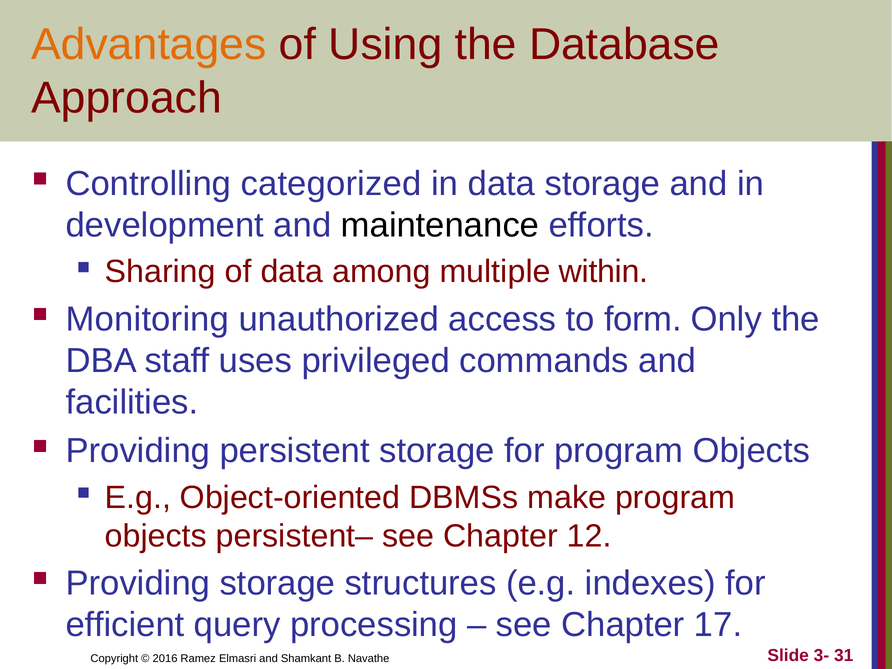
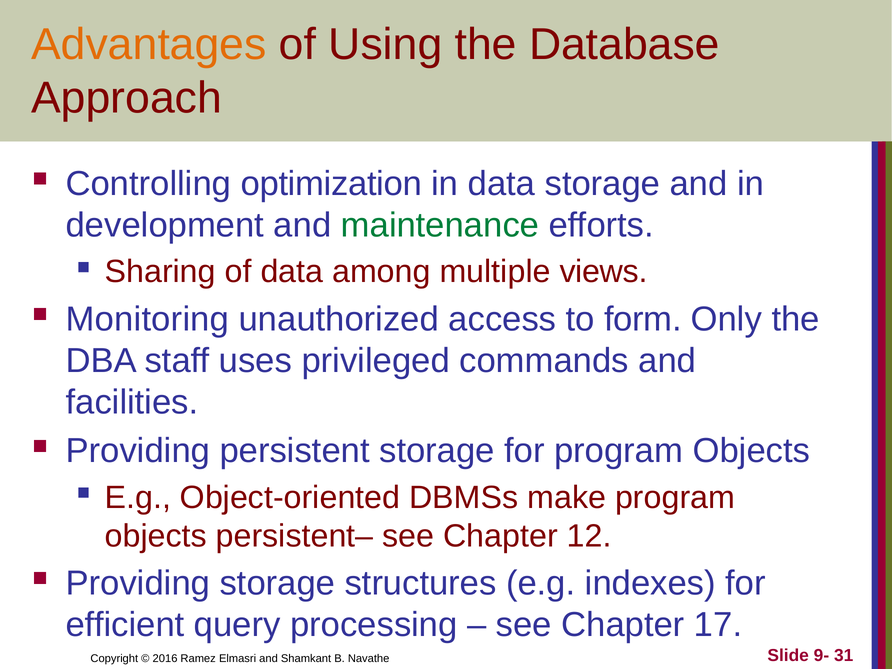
categorized: categorized -> optimization (331, 184)
maintenance colour: black -> green (440, 225)
within: within -> views (604, 272)
3-: 3- -> 9- (821, 655)
